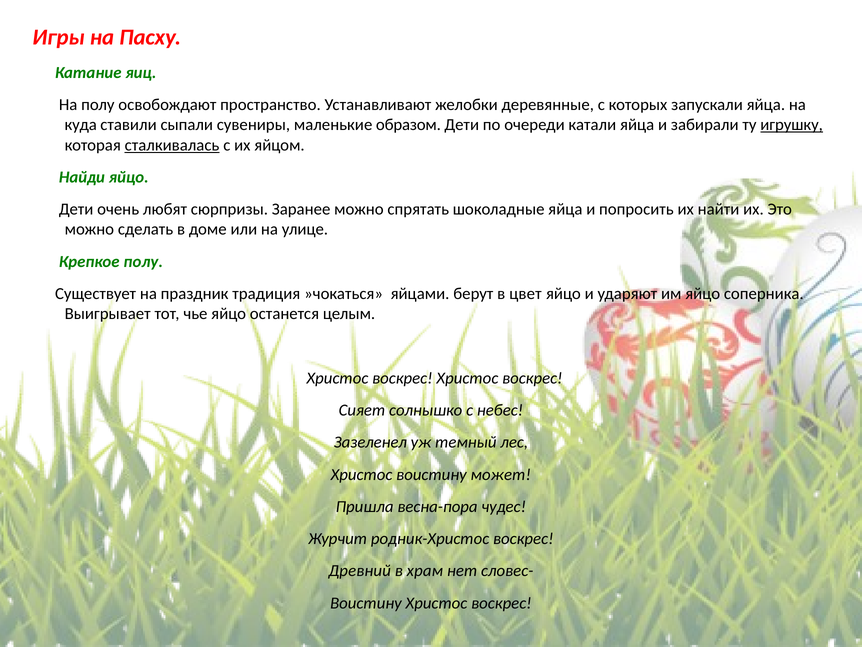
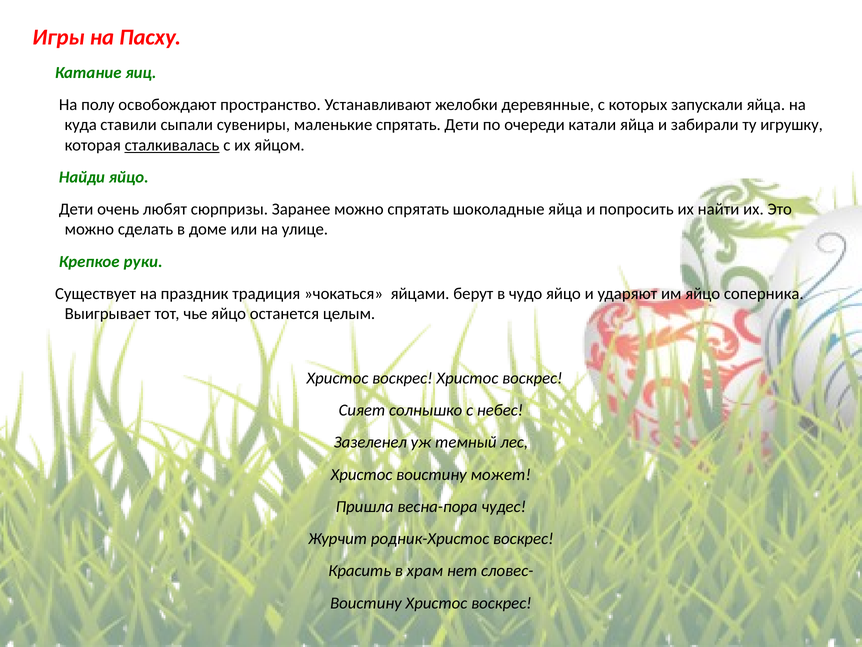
маленькие образом: образом -> спрятать (408, 125)
игрушку underline: present -> none (792, 125)
Крепкое полу: полу -> руки (143, 261)
цвет: цвет -> чудо (526, 293)
Древний: Древний -> Красить (360, 570)
